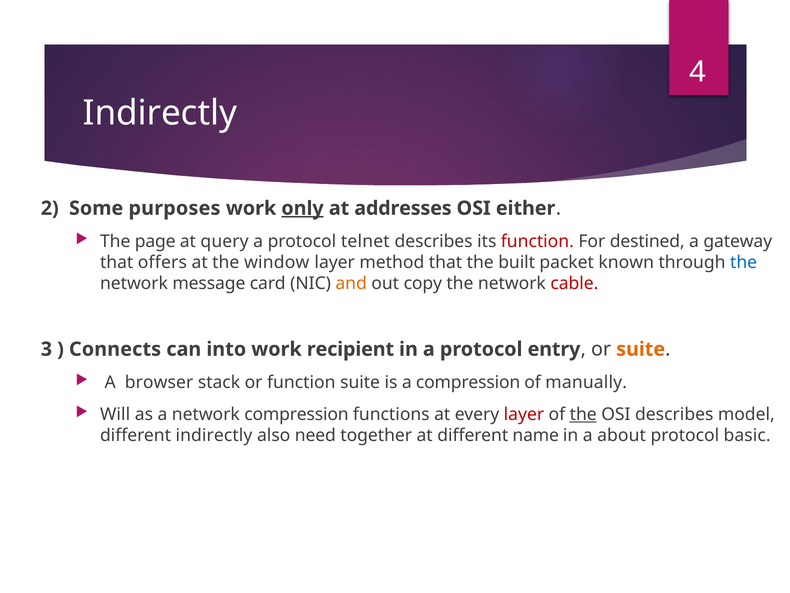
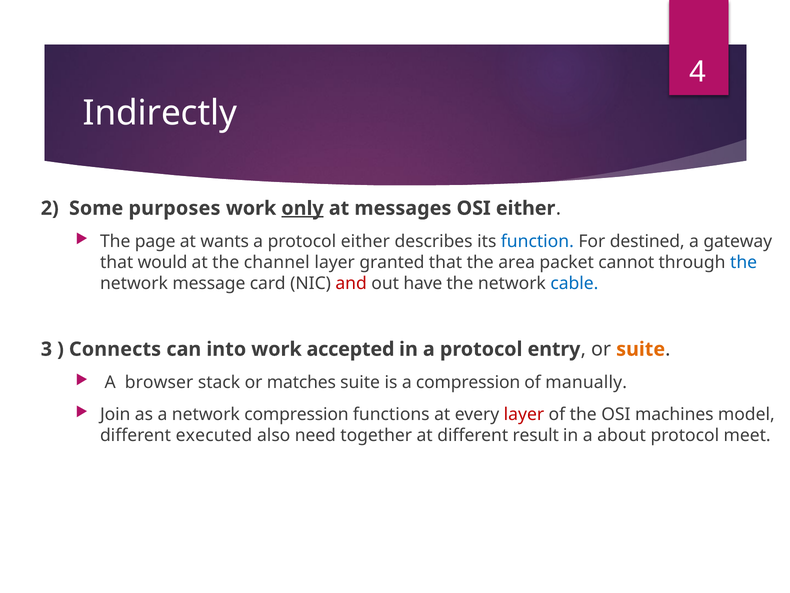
addresses: addresses -> messages (403, 208)
query: query -> wants (225, 241)
protocol telnet: telnet -> either (365, 241)
function colour: red -> blue (537, 241)
offers: offers -> would (163, 262)
window: window -> channel (277, 262)
method: method -> granted (392, 262)
built: built -> area (517, 262)
known: known -> cannot (626, 262)
and colour: orange -> red (351, 283)
copy: copy -> have (423, 283)
cable colour: red -> blue (574, 283)
recipient: recipient -> accepted (350, 349)
or function: function -> matches (301, 382)
Will: Will -> Join (115, 414)
the underline: present -> none (583, 414)
OSI describes: describes -> machines (674, 414)
different indirectly: indirectly -> executed (214, 435)
name: name -> result (536, 435)
basic: basic -> meet (747, 435)
